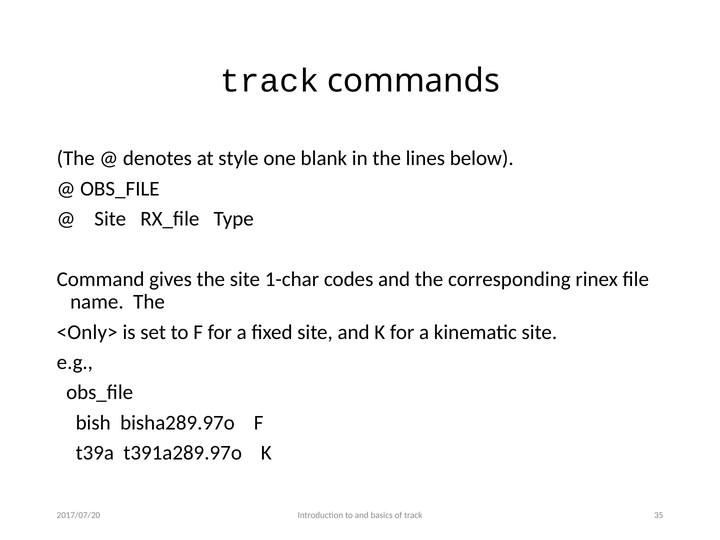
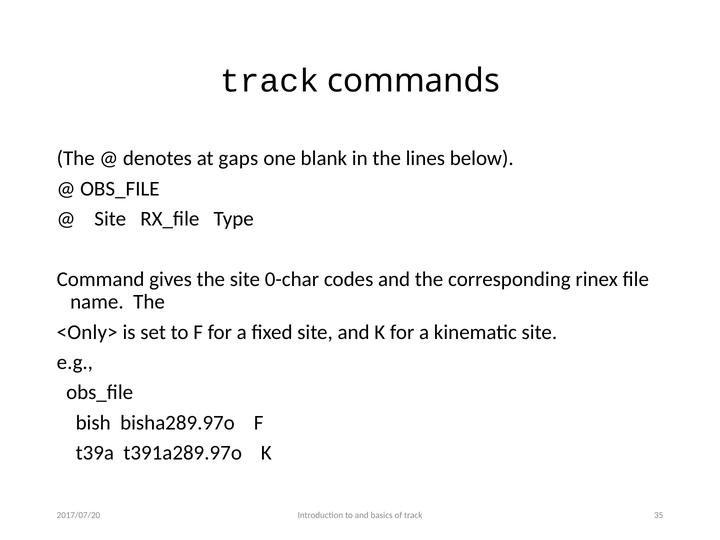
style: style -> gaps (238, 159)
1-char: 1-char -> 0-char (292, 279)
